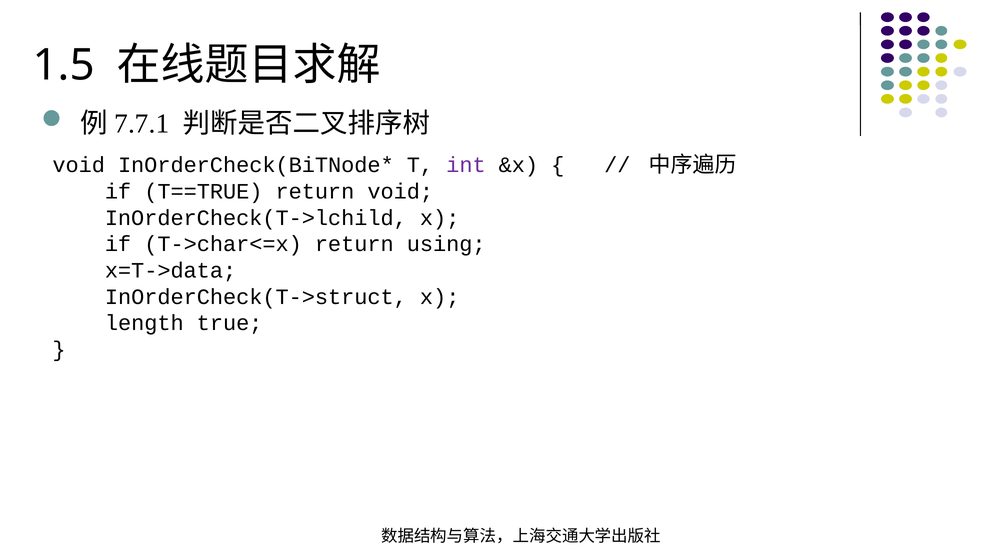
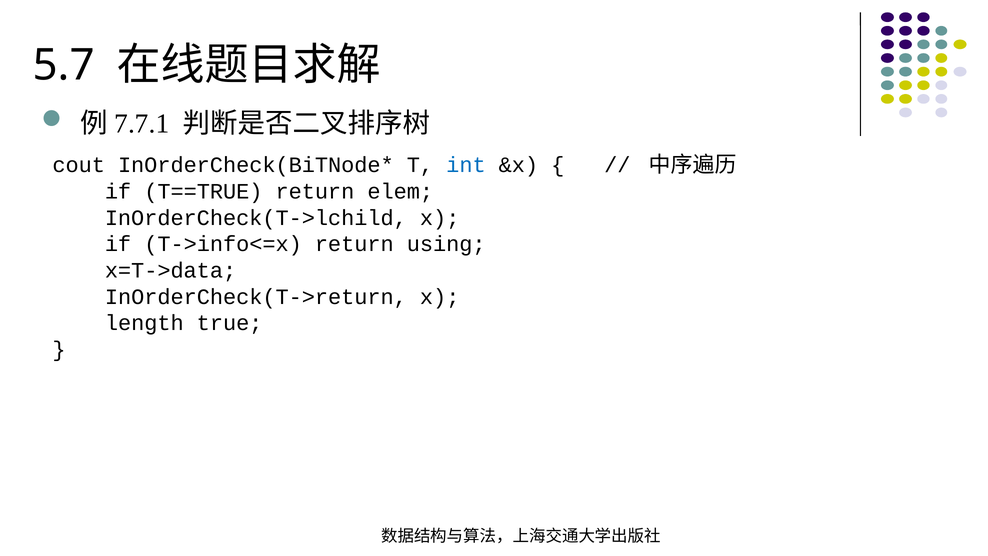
1.5: 1.5 -> 5.7 (64, 65)
void: void -> cout (79, 165)
int colour: purple -> blue (466, 165)
return void: void -> elem (400, 191)
T->char<=x: T->char<=x -> T->info<=x (223, 244)
InOrderCheck(T->struct: InOrderCheck(T->struct -> InOrderCheck(T->return (256, 297)
